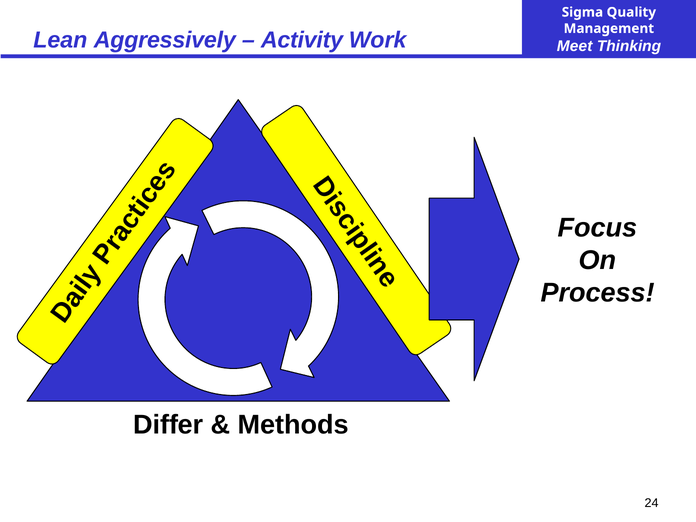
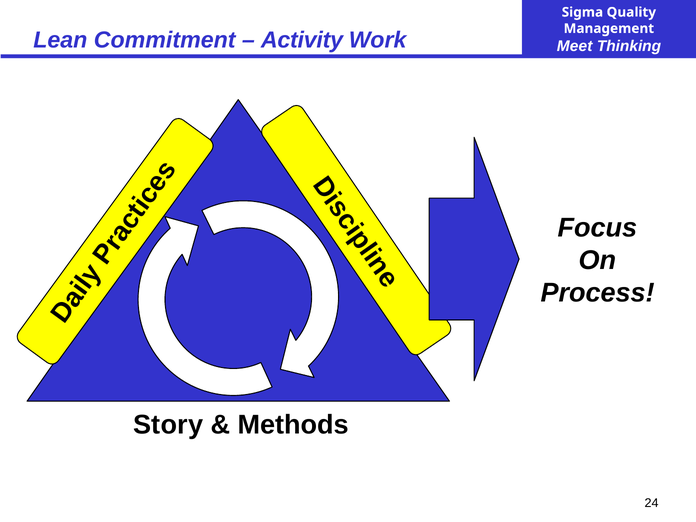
Aggressively: Aggressively -> Commitment (165, 40)
Differ: Differ -> Story (168, 425)
